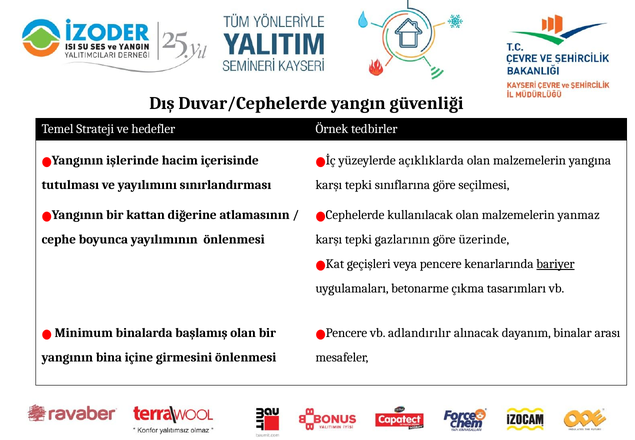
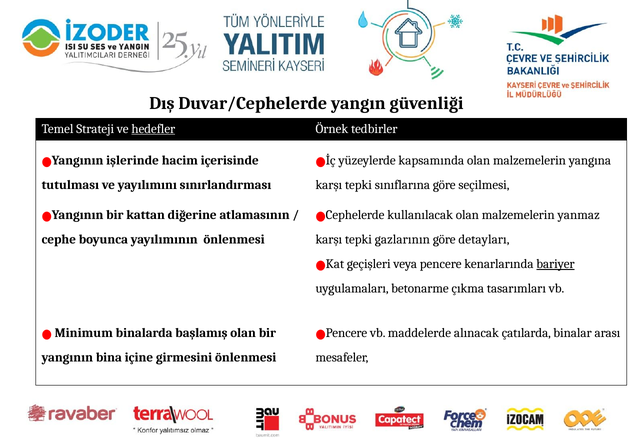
hedefler underline: none -> present (153, 129)
açıklıklarda: açıklıklarda -> kapsamında (431, 160)
üzerinde: üzerinde -> detayları (484, 239)
adlandırılır: adlandırılır -> maddelerde (419, 333)
dayanım: dayanım -> çatılarda (526, 333)
